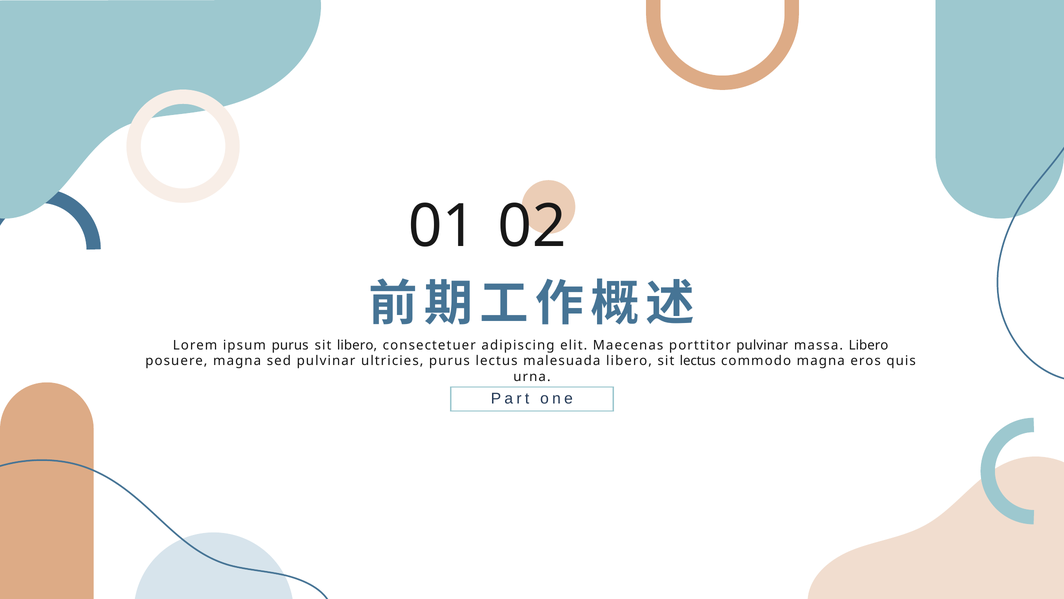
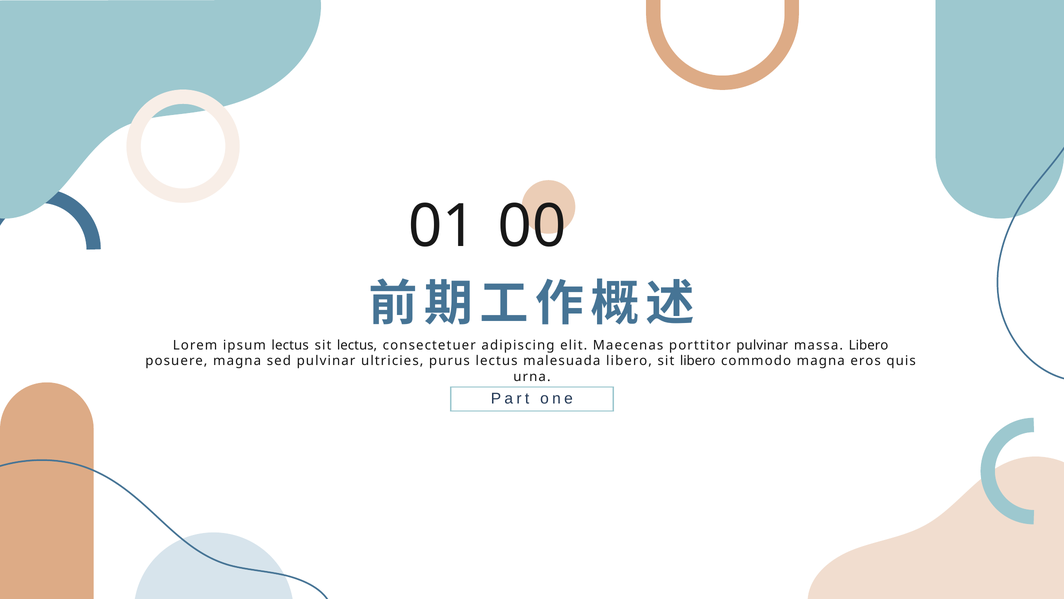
02: 02 -> 00 (532, 226)
ipsum purus: purus -> lectus (290, 345)
sit libero: libero -> lectus (357, 345)
sit lectus: lectus -> libero (698, 361)
